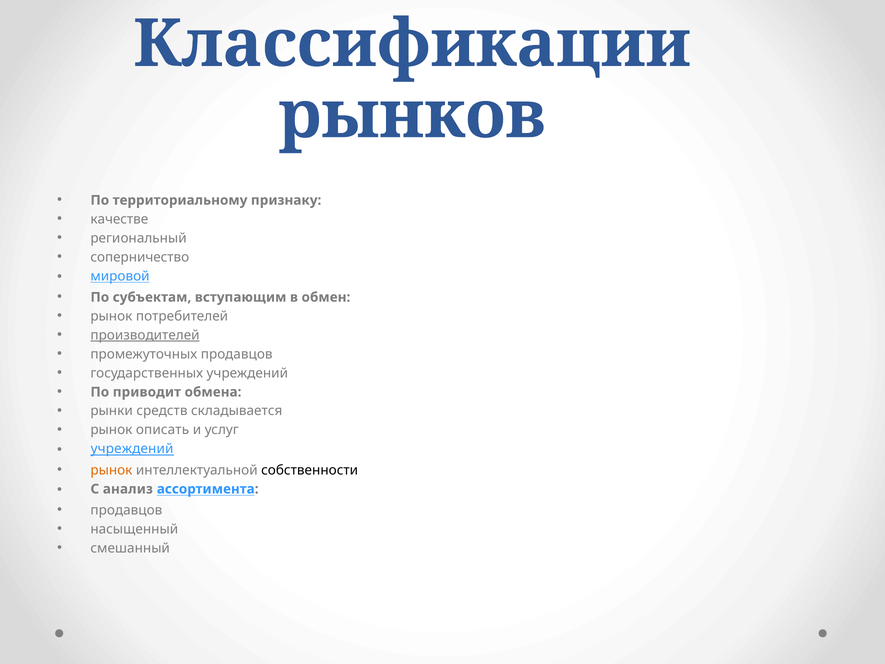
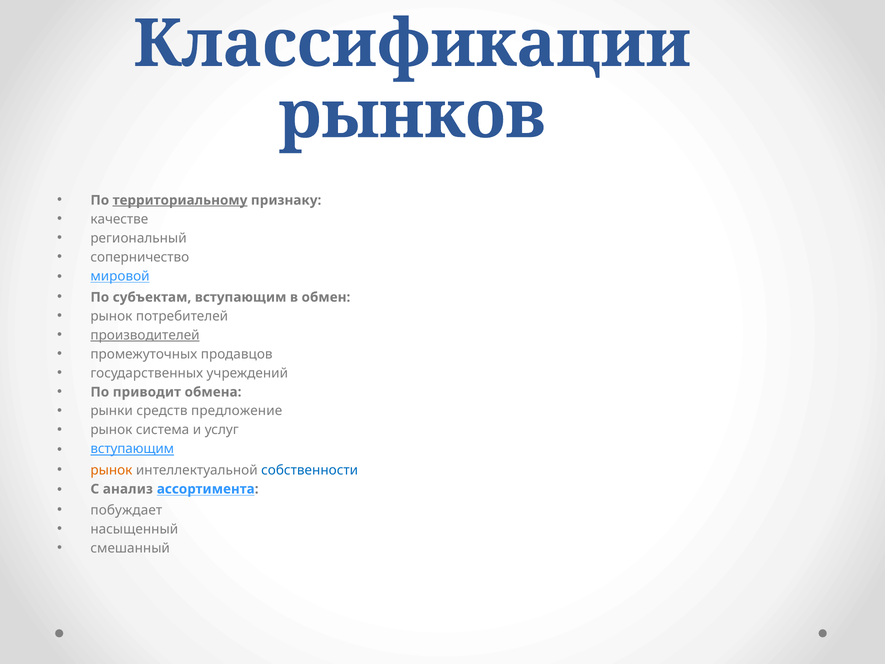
территориальному underline: none -> present (180, 200)
складывается: складывается -> предложение (237, 411)
описать: описать -> система (163, 430)
учреждений: учреждений -> вступающим (132, 449)
собственности colour: black -> blue (310, 470)
продавцов: продавцов -> побуждает (126, 510)
